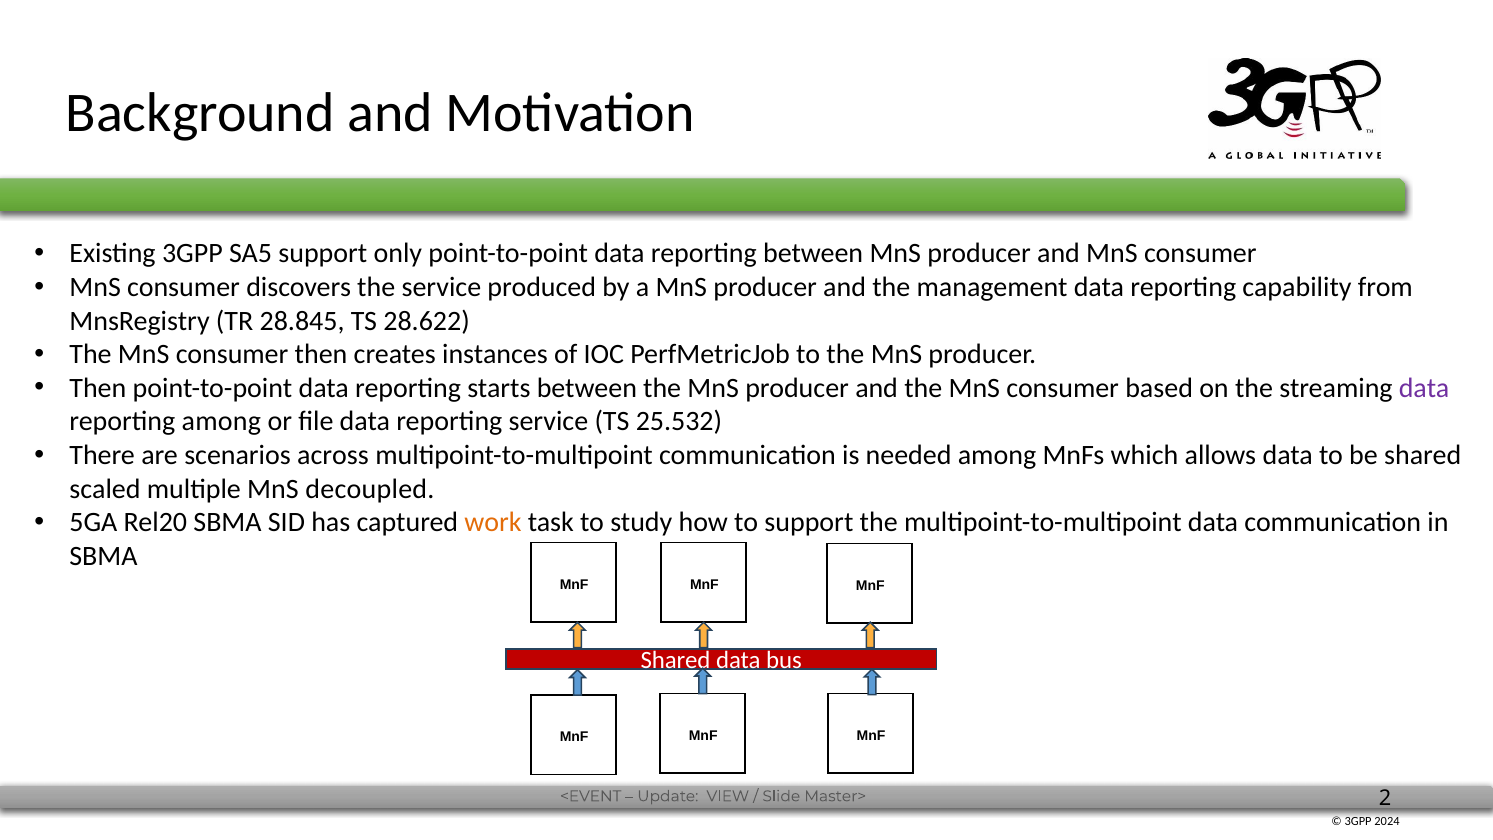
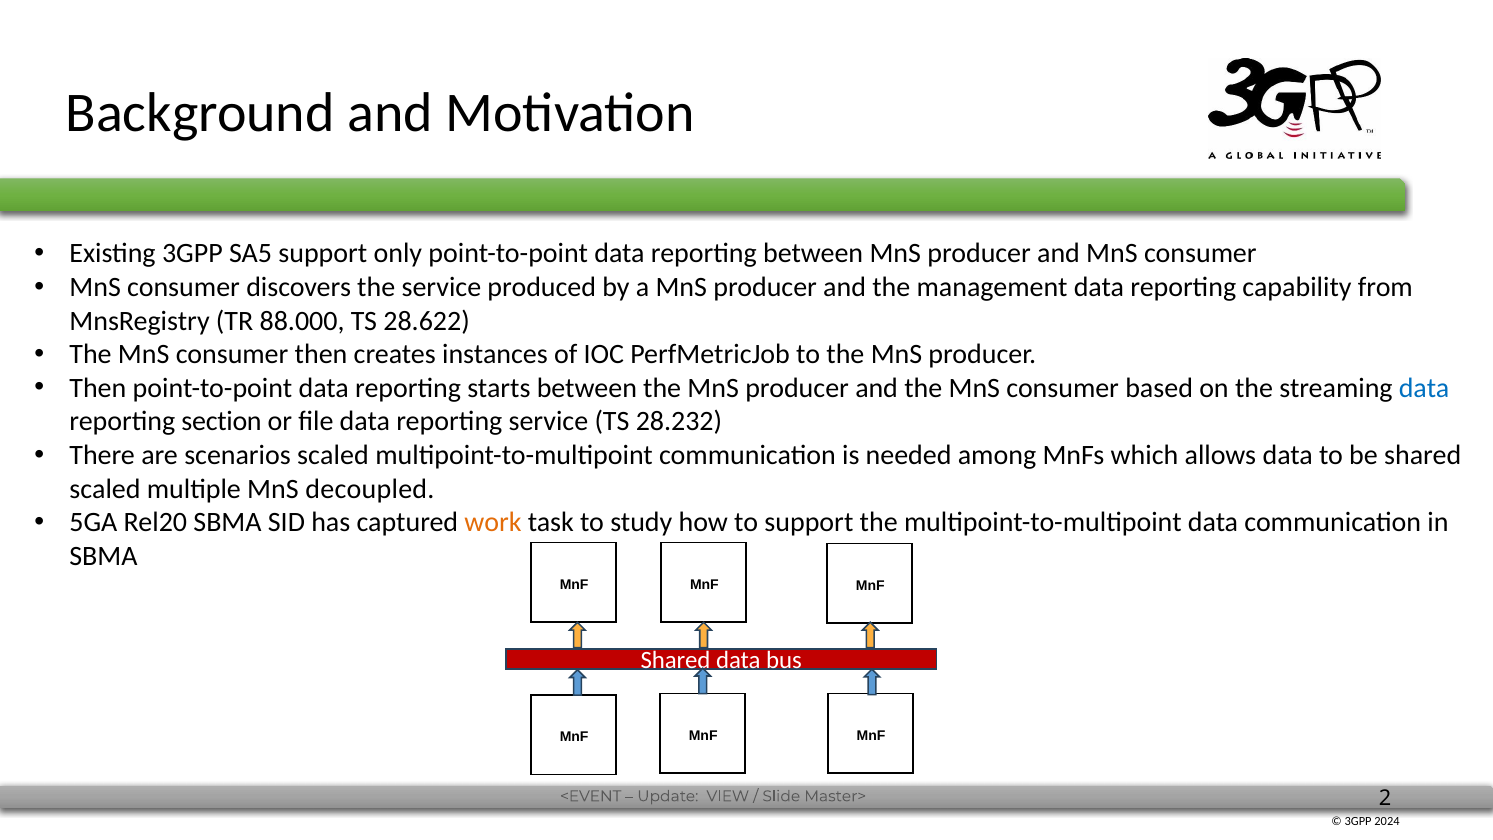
28.845: 28.845 -> 88.000 (302, 321)
data colour: purple -> blue (1424, 388)
reporting among: among -> section (222, 422)
25.532: 25.532 -> 28.232 (679, 422)
scenarios across: across -> scaled (333, 455)
